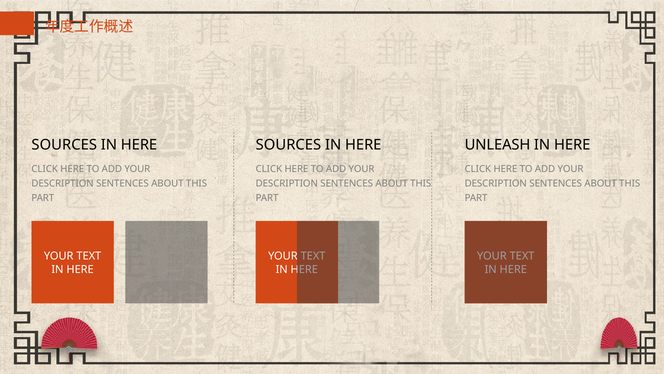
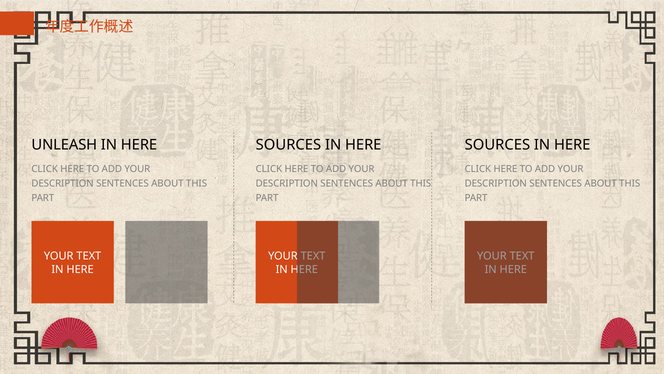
SOURCES: SOURCES -> UNLEASH (64, 145)
UNLEASH: UNLEASH -> SOURCES (497, 145)
